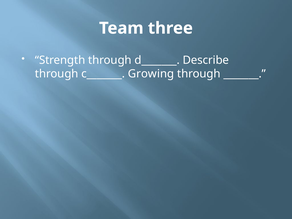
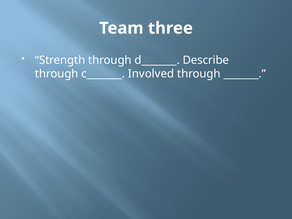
Growing: Growing -> Involved (151, 74)
